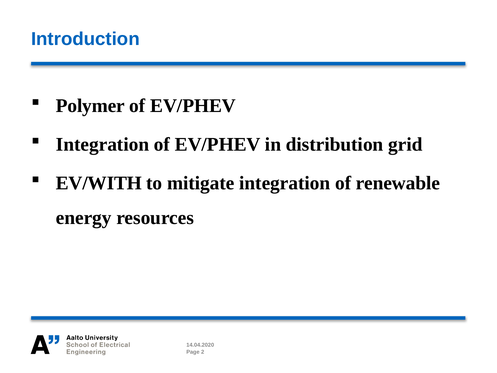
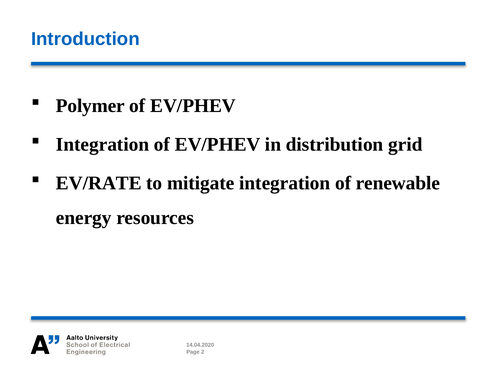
EV/WITH: EV/WITH -> EV/RATE (99, 183)
